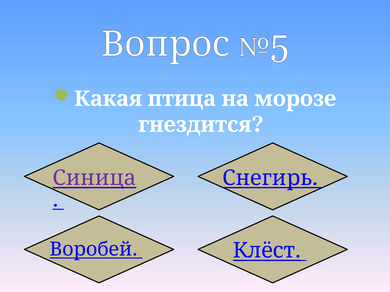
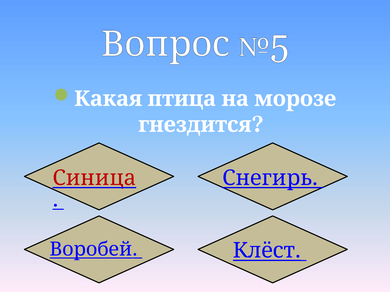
Синица colour: purple -> red (94, 178)
